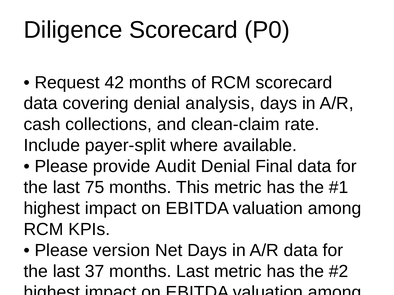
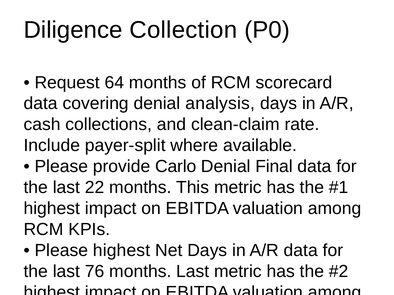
Diligence Scorecard: Scorecard -> Collection (183, 30)
42: 42 -> 64 (114, 83)
Audit: Audit -> Carlo (176, 167)
75: 75 -> 22 (95, 188)
Please version: version -> highest (122, 251)
37: 37 -> 76 (95, 272)
